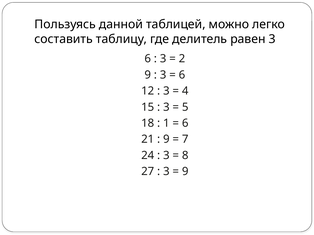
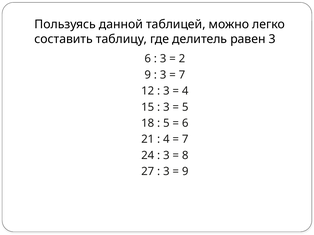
6: 6 -> 7 (182, 75)
1: 1 -> 5 (166, 123)
9: 9 -> 4 (166, 140)
